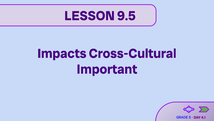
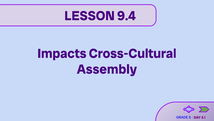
9.5: 9.5 -> 9.4 (126, 16)
Important: Important -> Assembly (107, 69)
